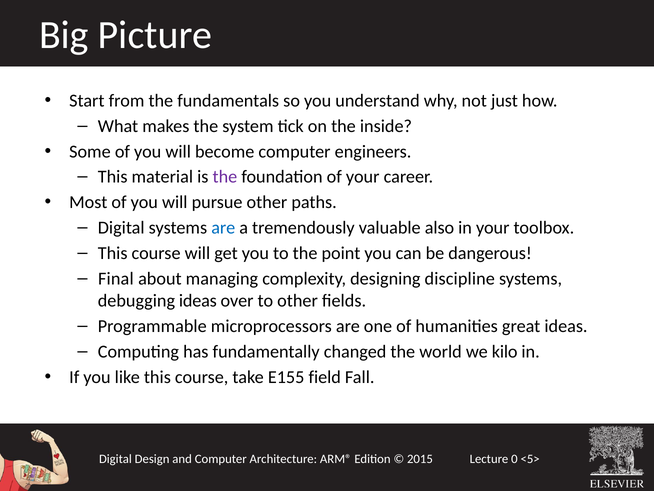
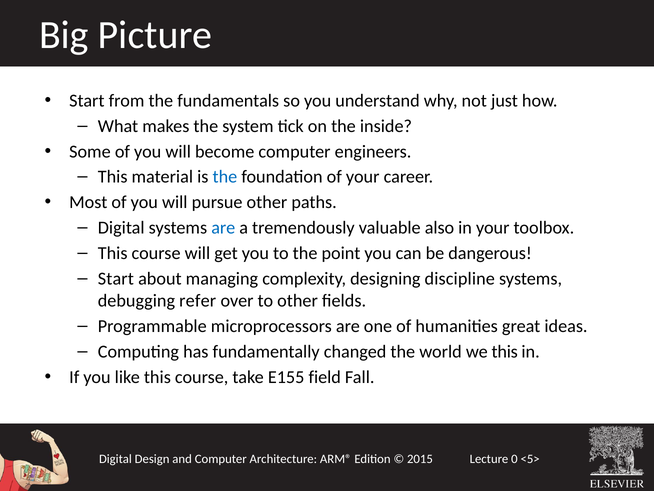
the colour: purple -> blue (225, 177)
Final: Final -> Start (116, 279)
debugging ideas: ideas -> refer (198, 300)
we kilo: kilo -> this (505, 351)
